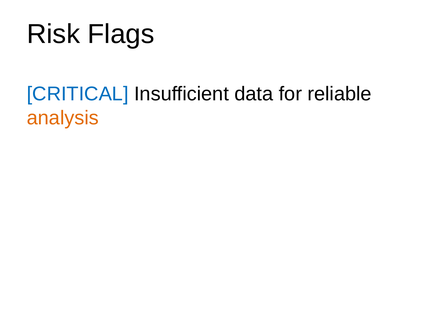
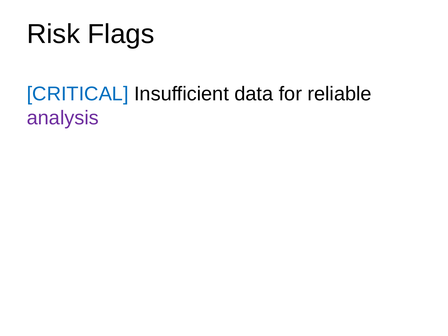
analysis colour: orange -> purple (63, 118)
